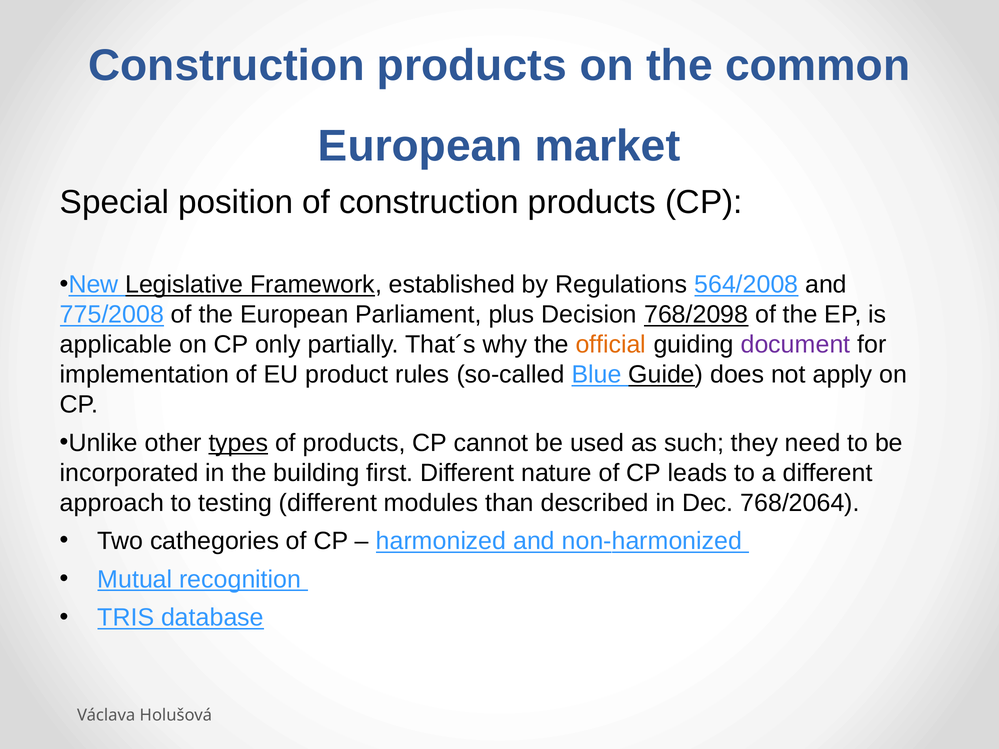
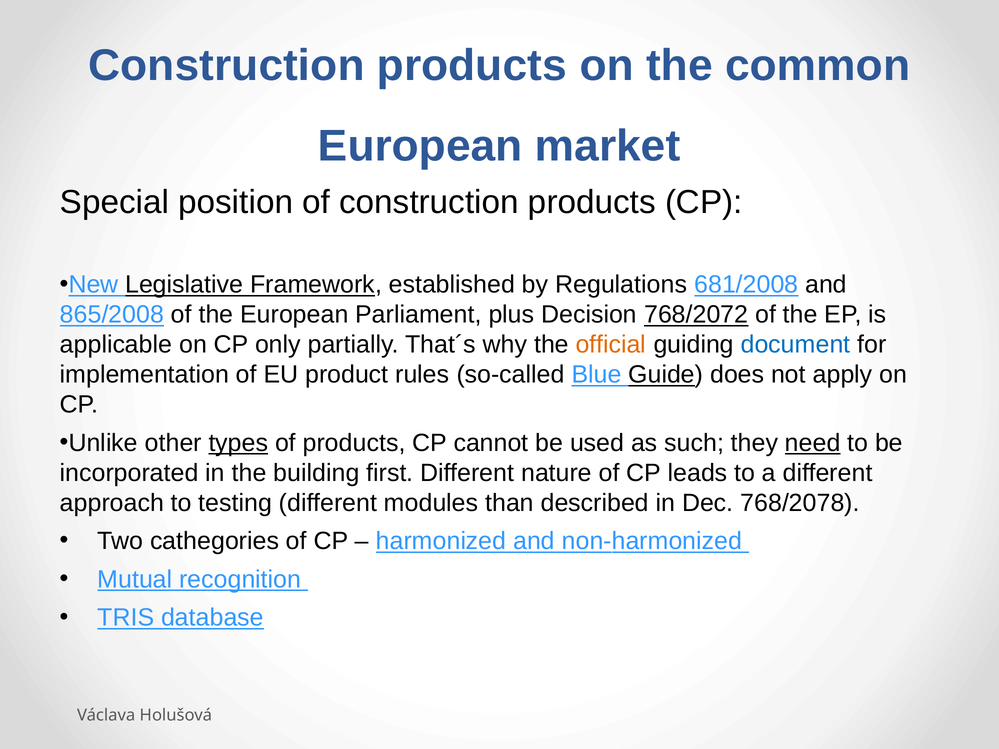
564/2008: 564/2008 -> 681/2008 (746, 285)
775/2008: 775/2008 -> 865/2008 (112, 315)
768/2098: 768/2098 -> 768/2072 (696, 315)
document colour: purple -> blue (796, 345)
need underline: none -> present (813, 443)
768/2064: 768/2064 -> 768/2078 (800, 503)
